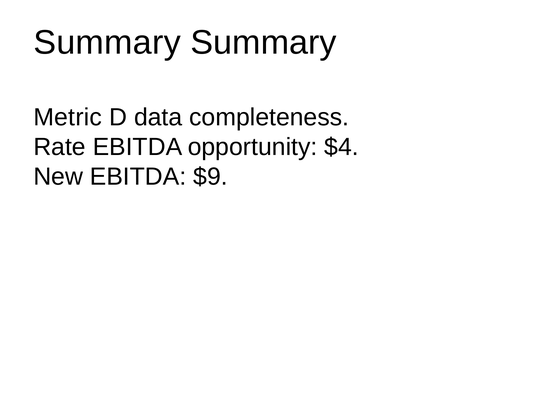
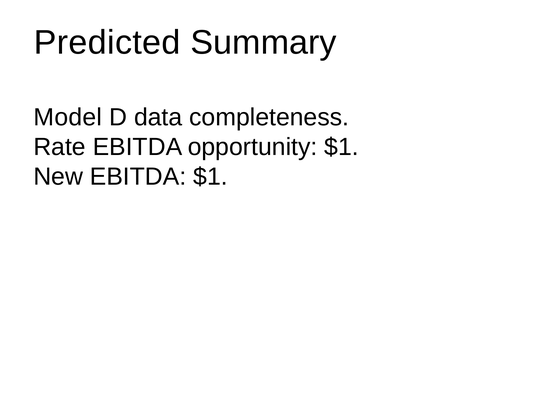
Summary: Summary -> Predicted (107, 42)
Metric: Metric -> Model (68, 117)
opportunity $4: $4 -> $1 (341, 147)
EBITDA $9: $9 -> $1 (211, 177)
